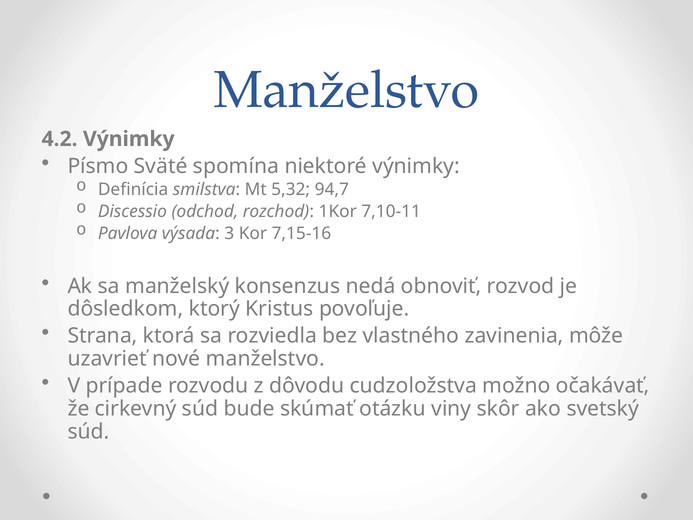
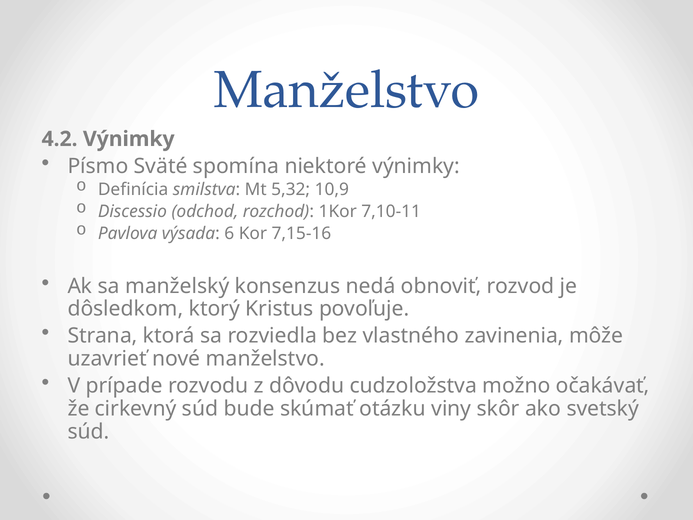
94,7: 94,7 -> 10,9 (332, 189)
3: 3 -> 6 (229, 233)
